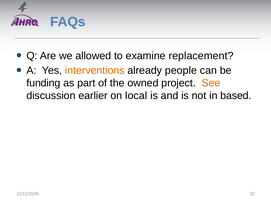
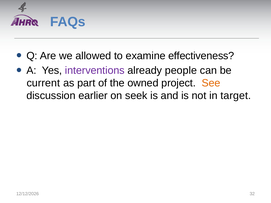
replacement: replacement -> effectiveness (201, 56)
interventions colour: orange -> purple (95, 71)
funding: funding -> current (43, 83)
local: local -> seek (136, 96)
based: based -> target (236, 96)
